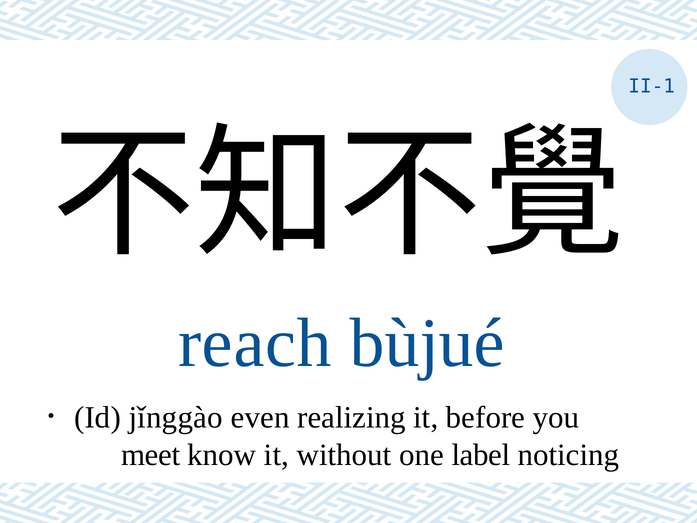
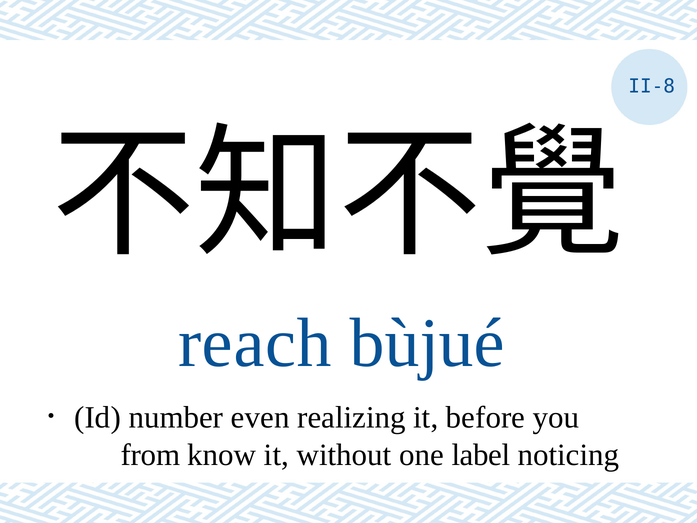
II-1: II-1 -> II-8 (652, 86)
jǐnggào: jǐnggào -> number (176, 417)
meet: meet -> from (151, 455)
